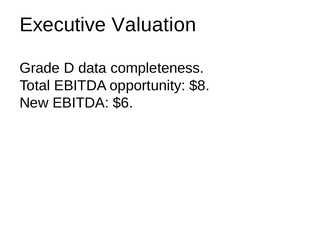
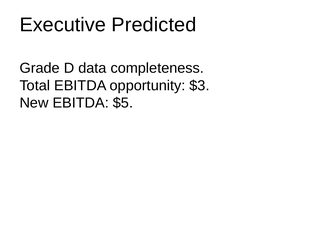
Valuation: Valuation -> Predicted (154, 25)
$8: $8 -> $3 (199, 86)
$6: $6 -> $5 (123, 103)
